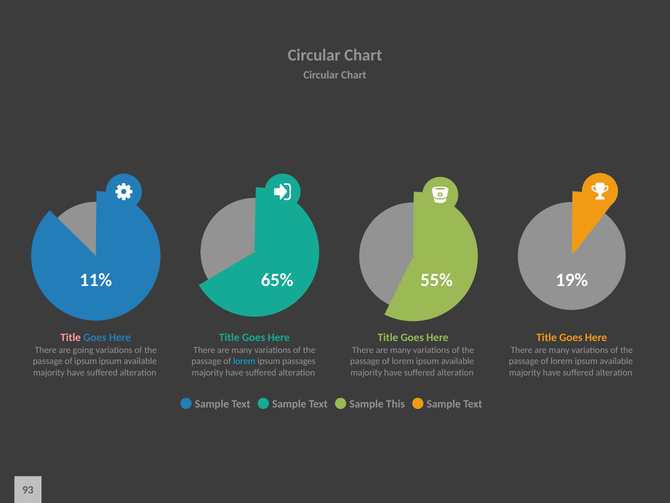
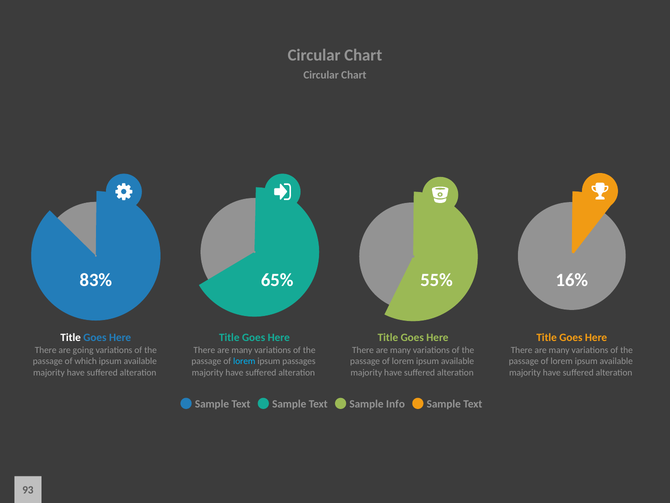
11%: 11% -> 83% (96, 280)
19%: 19% -> 16% (572, 280)
Title colour: pink -> white (71, 337)
of ipsum: ipsum -> which (86, 361)
This: This -> Info (395, 404)
